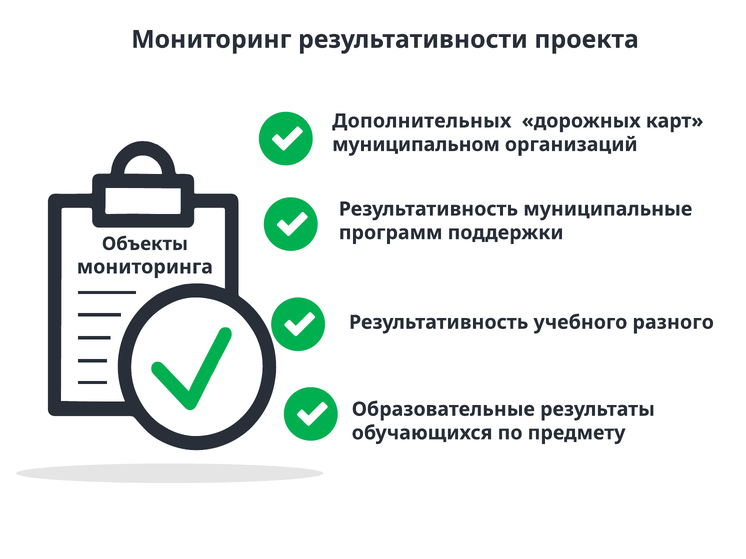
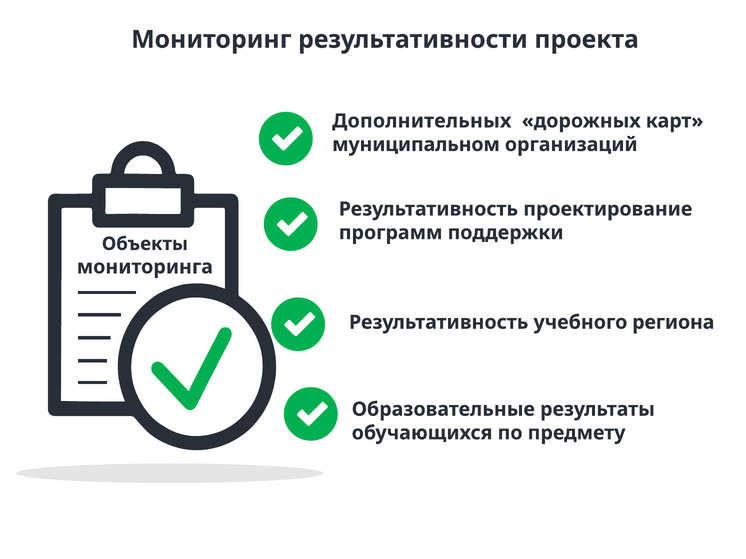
муниципальные: муниципальные -> проектирование (608, 209)
разного: разного -> региона (673, 323)
